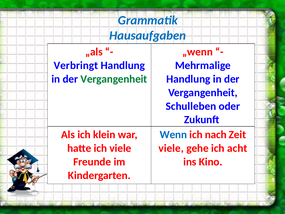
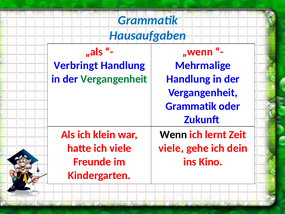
Schulleben: Schulleben -> Grammatik (191, 106)
Wenn colour: blue -> black (173, 135)
nach: nach -> lernt (216, 135)
acht: acht -> dein (237, 148)
